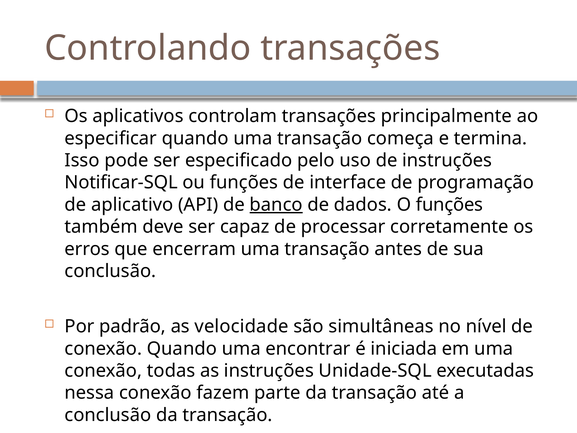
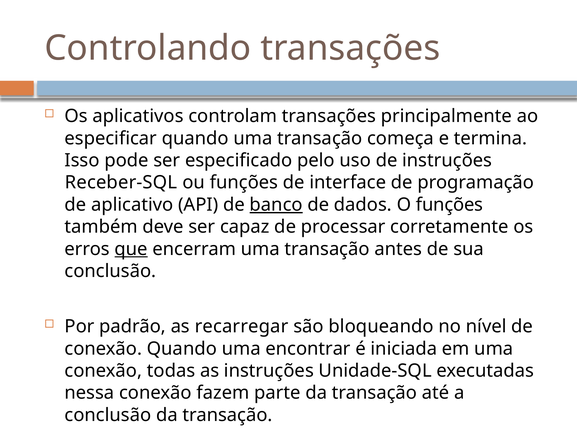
Notificar-SQL: Notificar-SQL -> Receber-SQL (121, 182)
que underline: none -> present (131, 249)
velocidade: velocidade -> recarregar (242, 326)
simultâneas: simultâneas -> bloqueando (381, 326)
